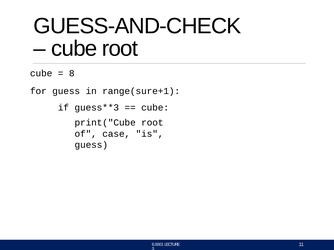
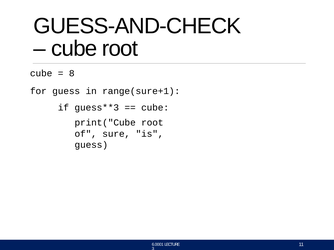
case: case -> sure (116, 134)
